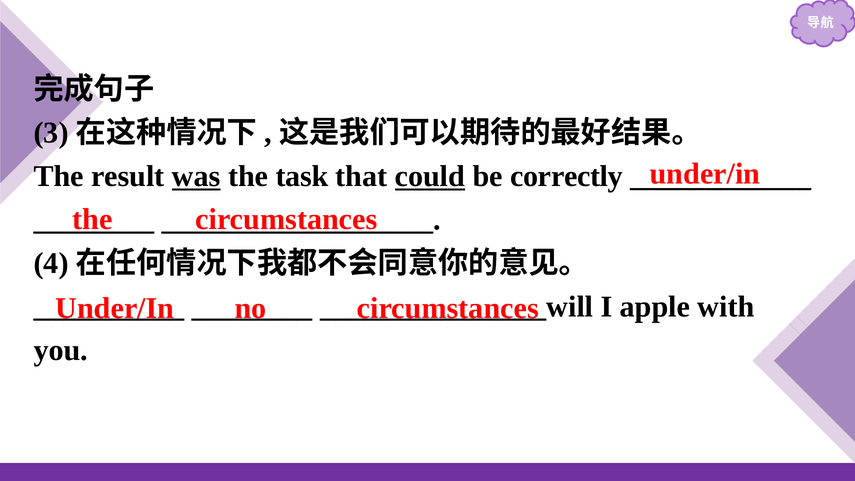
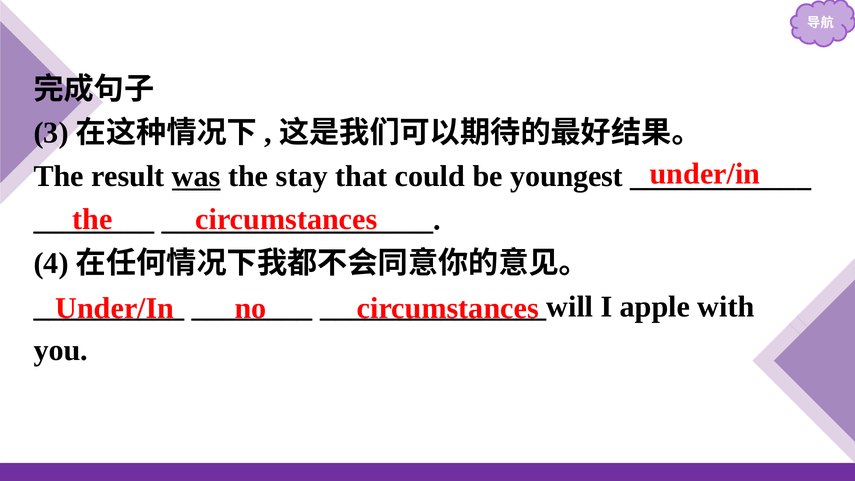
task: task -> stay (302, 176)
could underline: present -> none (430, 176)
correctly: correctly -> youngest (567, 176)
